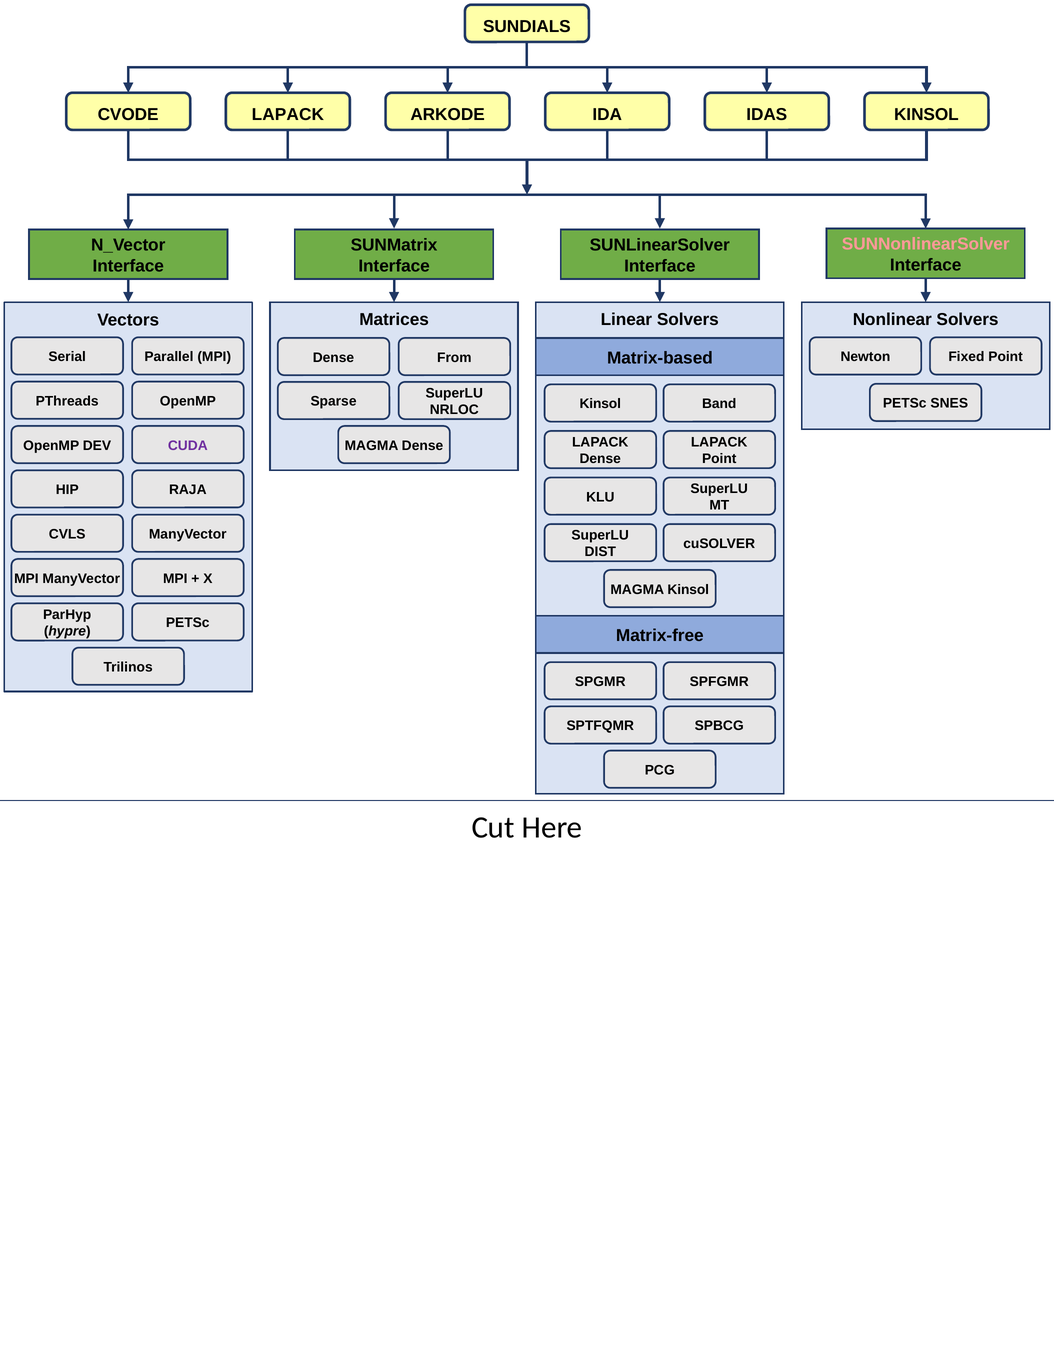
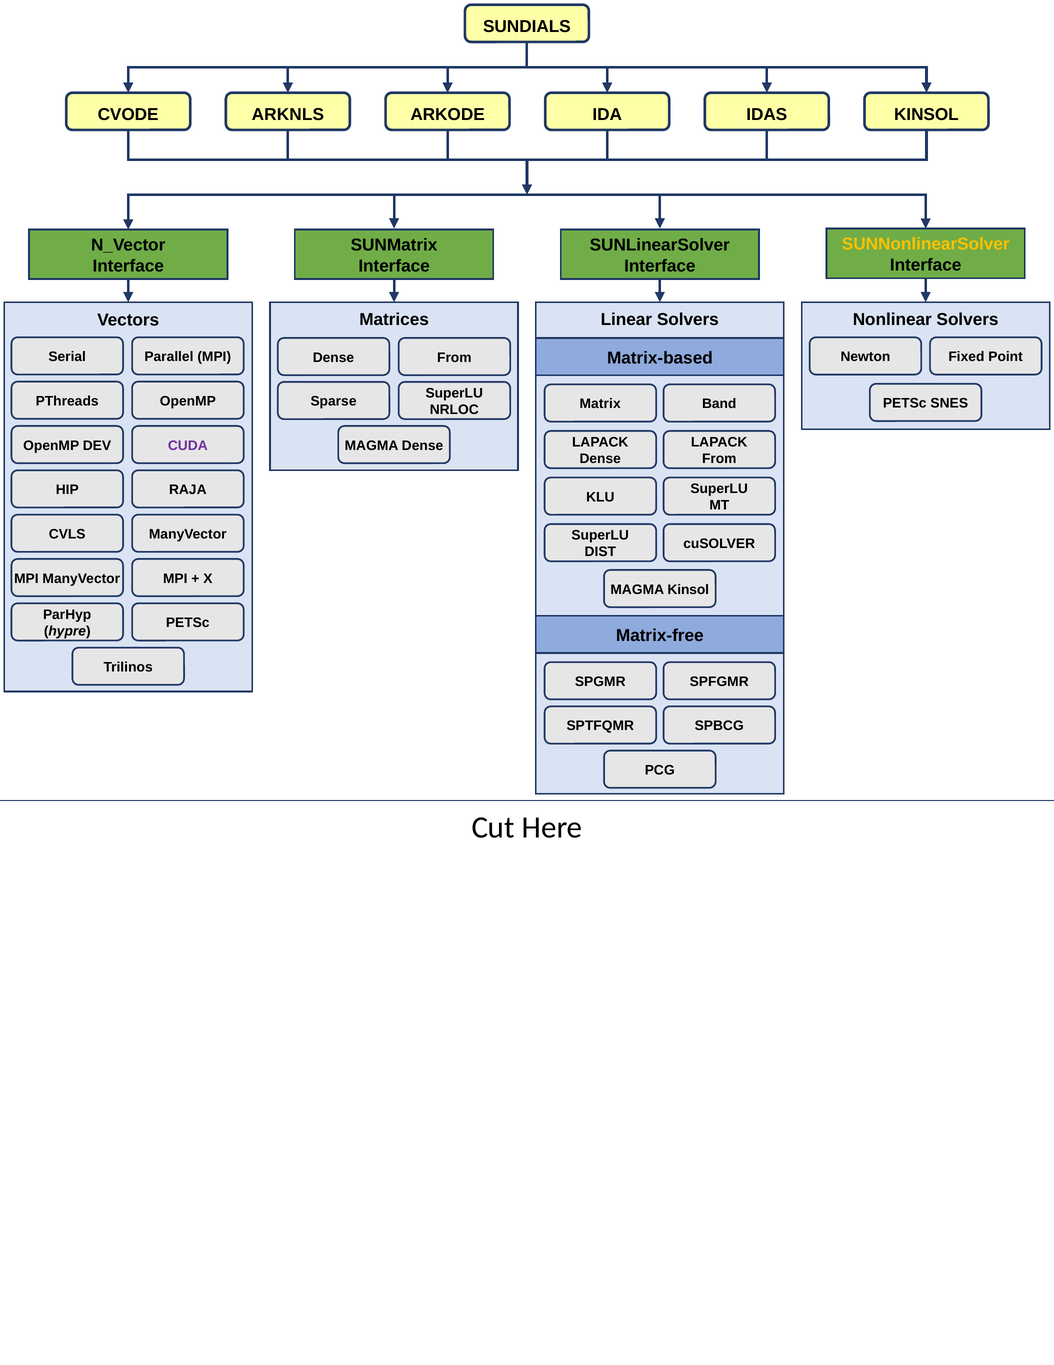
CVODE LAPACK: LAPACK -> ARKNLS (288, 114)
SUNNonlinearSolver colour: pink -> yellow (926, 244)
Kinsol: Kinsol -> Matrix (600, 404)
Point: Point -> From (719, 458)
